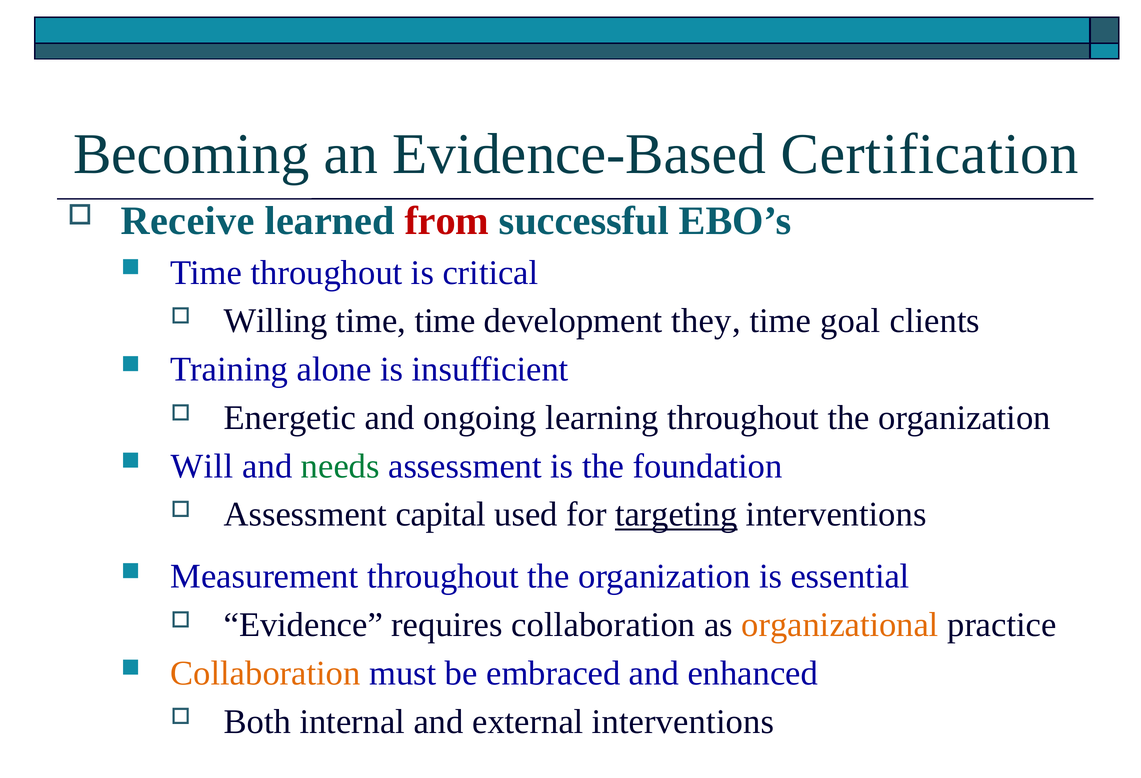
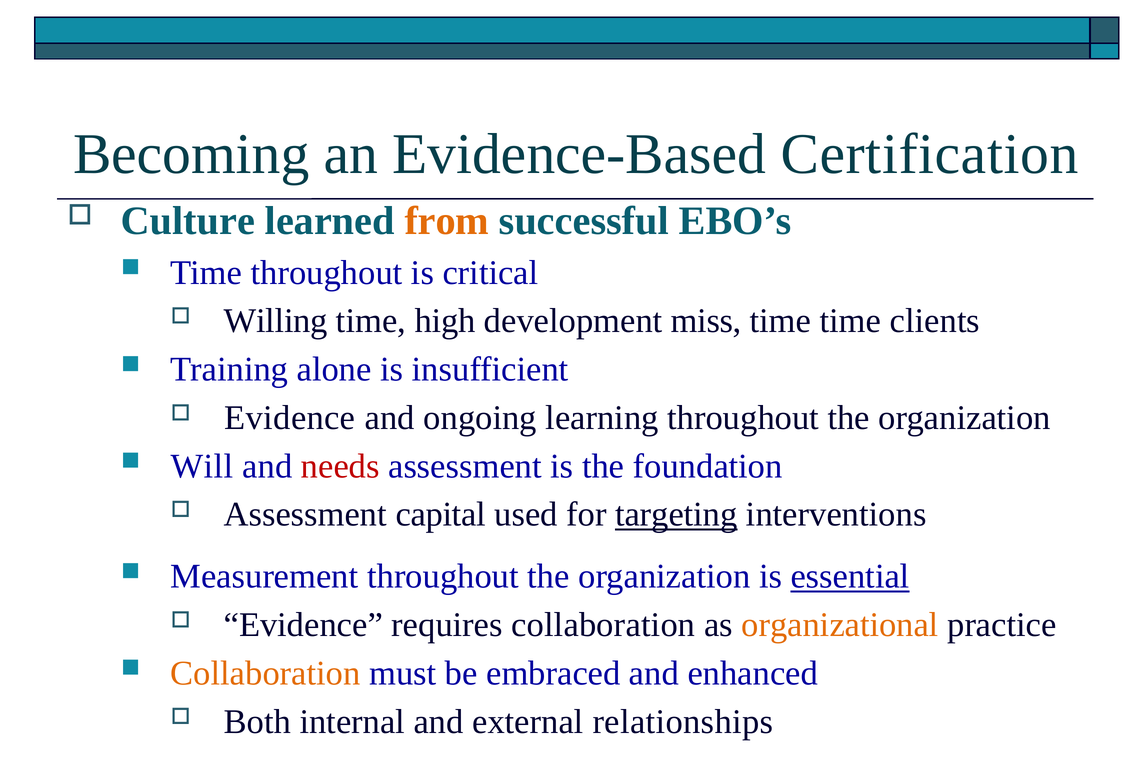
Receive: Receive -> Culture (188, 221)
from colour: red -> orange (447, 221)
time time: time -> high (445, 321)
they: they -> miss (706, 321)
time goal: goal -> time (850, 321)
Energetic: Energetic -> Evidence (290, 418)
needs colour: green -> red (340, 466)
essential underline: none -> present (850, 576)
external interventions: interventions -> relationships (683, 722)
